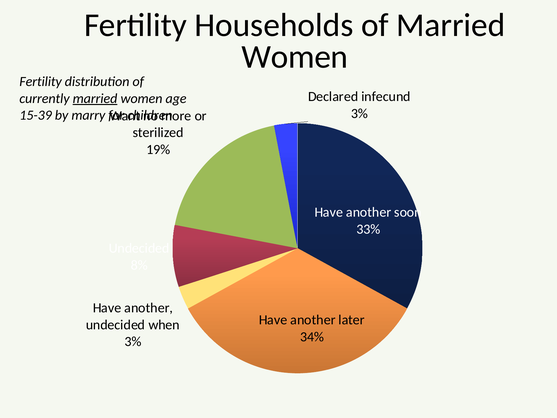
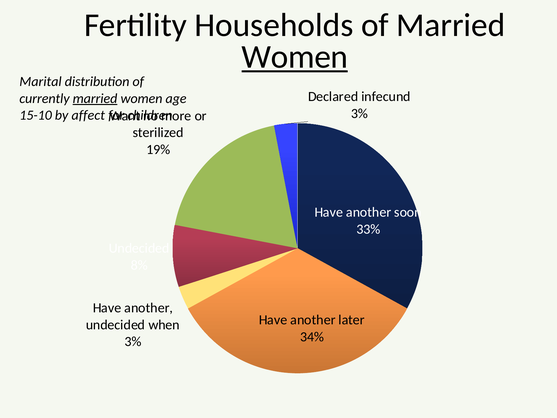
Women underline: none -> present (295, 57)
Fertility: Fertility -> Marital (41, 82)
15-39: 15-39 -> 15-10 (36, 115)
marry: marry -> affect (88, 115)
